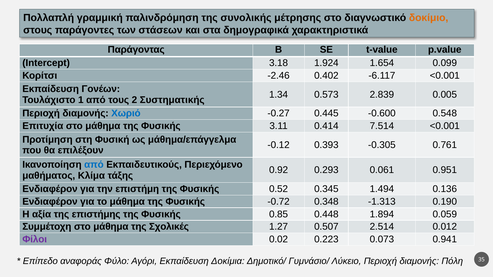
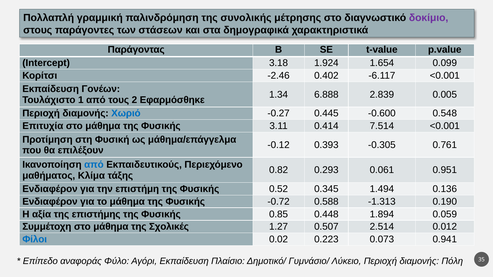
δοκίμιο colour: orange -> purple (429, 18)
0.573: 0.573 -> 6.888 (326, 95)
Συστηματικής: Συστηματικής -> Εφαρμόσθηκε (172, 100)
0.92: 0.92 -> 0.82 (279, 170)
0.348: 0.348 -> 0.588 (326, 202)
Φίλοι colour: purple -> blue (35, 240)
Δοκίμια: Δοκίμια -> Πλαίσιο (228, 261)
